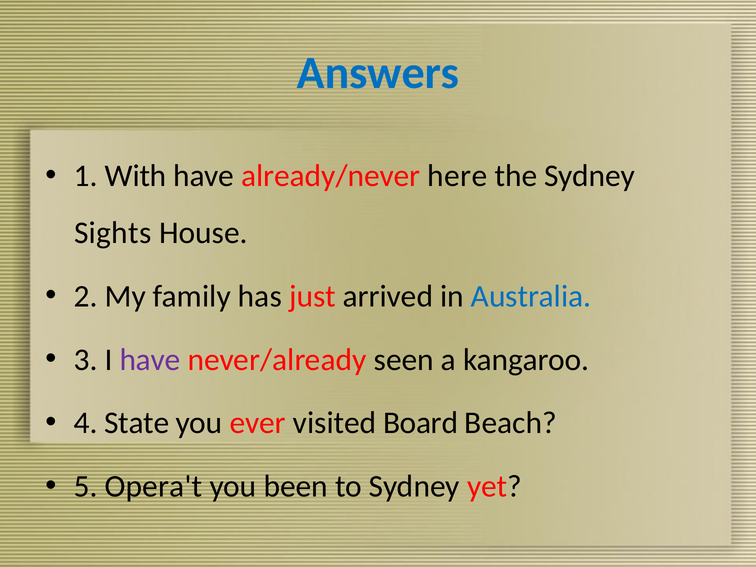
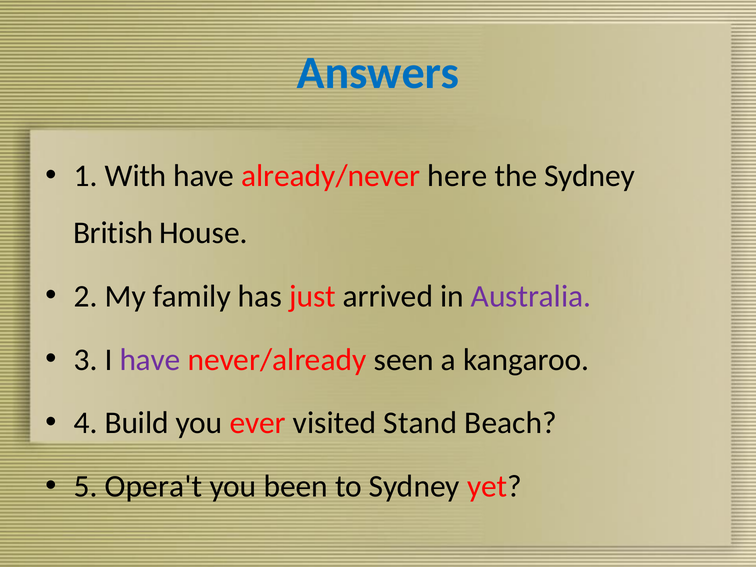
Sights: Sights -> British (113, 233)
Australia colour: blue -> purple (531, 296)
State: State -> Build (137, 423)
Board: Board -> Stand (420, 423)
